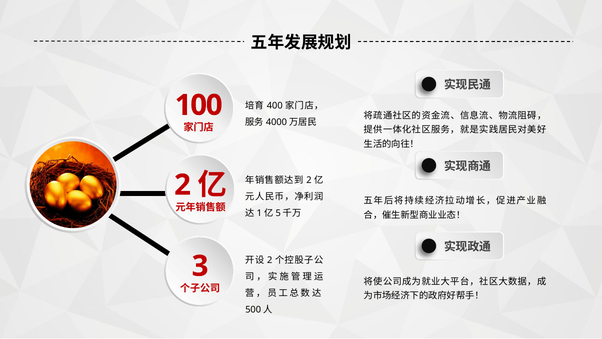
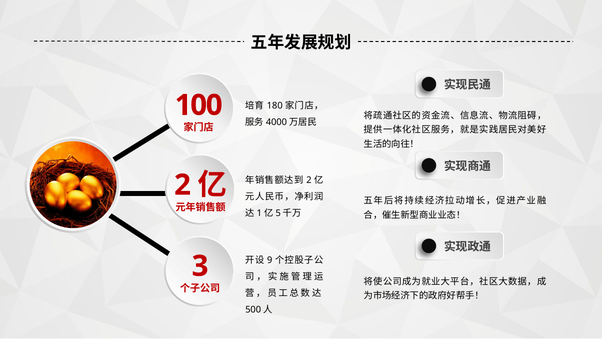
400: 400 -> 180 (275, 105)
2: 2 -> 9 (270, 260)
